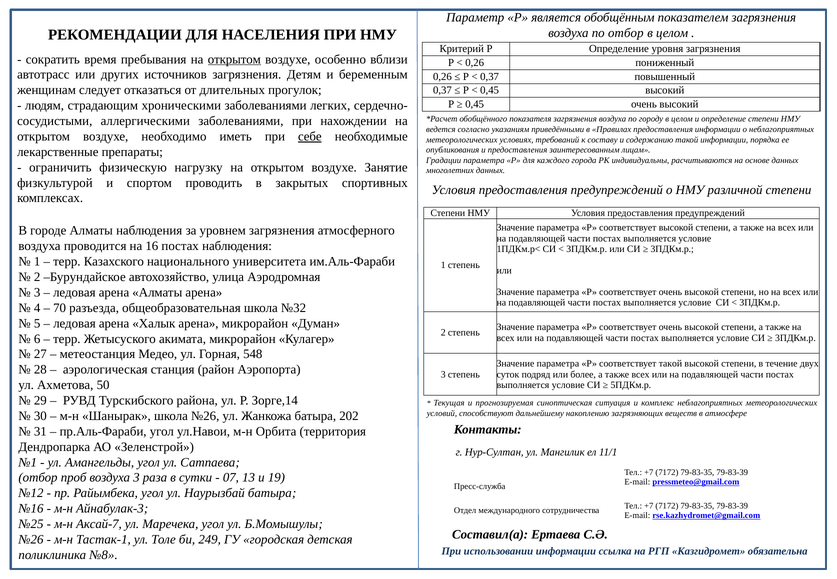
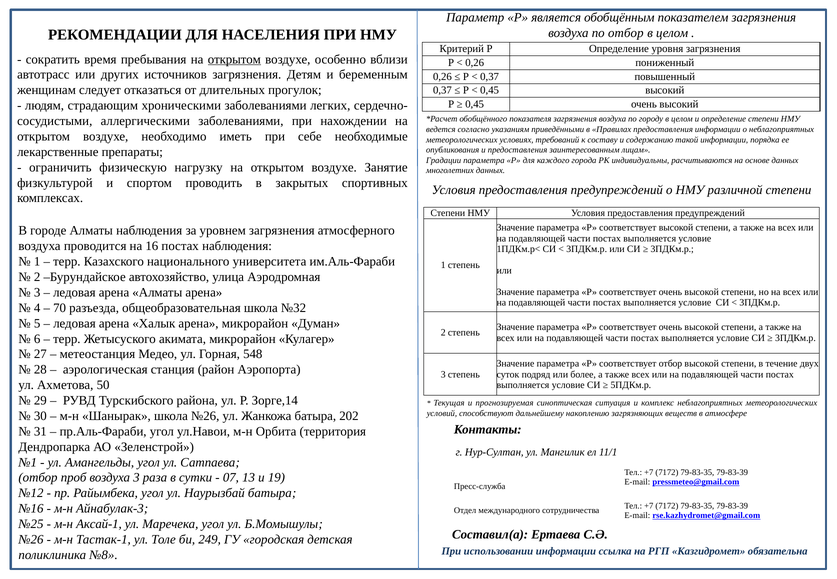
себе underline: present -> none (310, 137)
соответствует такой: такой -> отбор (671, 364)
Аксай-7: Аксай-7 -> Аксай-1 (99, 524)
